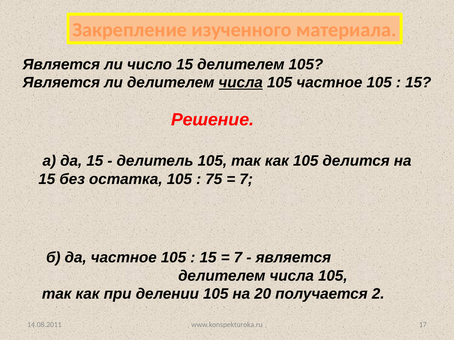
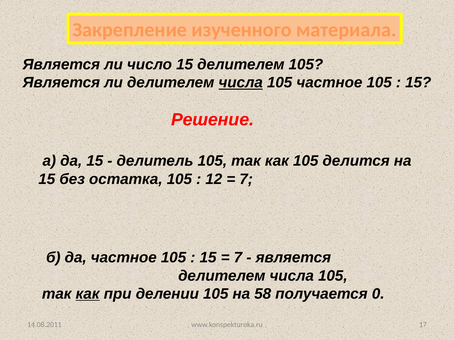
75: 75 -> 12 (214, 179)
как underline: none -> present (88, 294)
20: 20 -> 58 (263, 294)
2: 2 -> 0 (378, 294)
